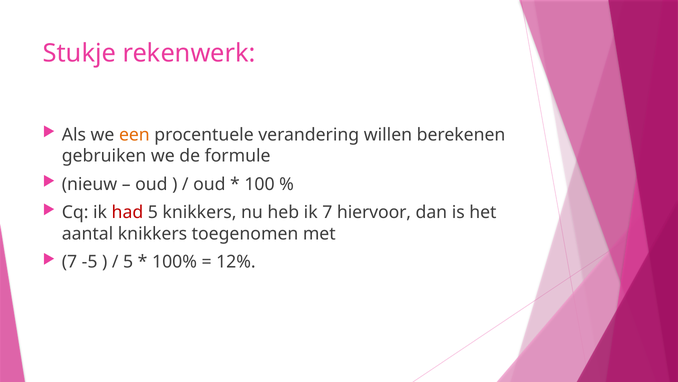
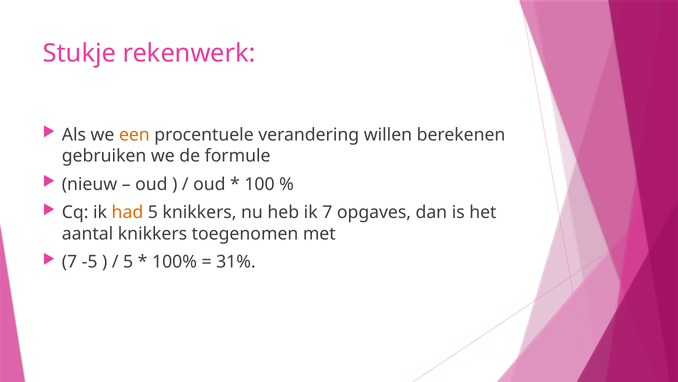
had colour: red -> orange (127, 212)
hiervoor: hiervoor -> opgaves (374, 212)
12%: 12% -> 31% (236, 262)
